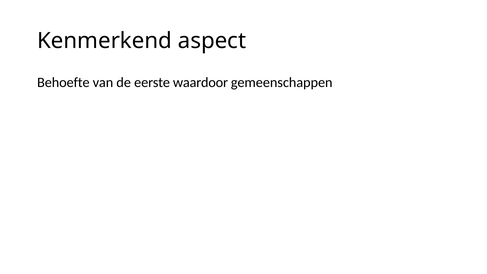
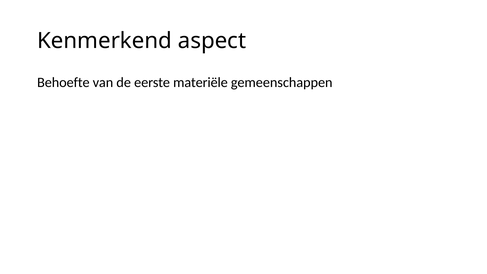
waardoor: waardoor -> materiële (200, 82)
